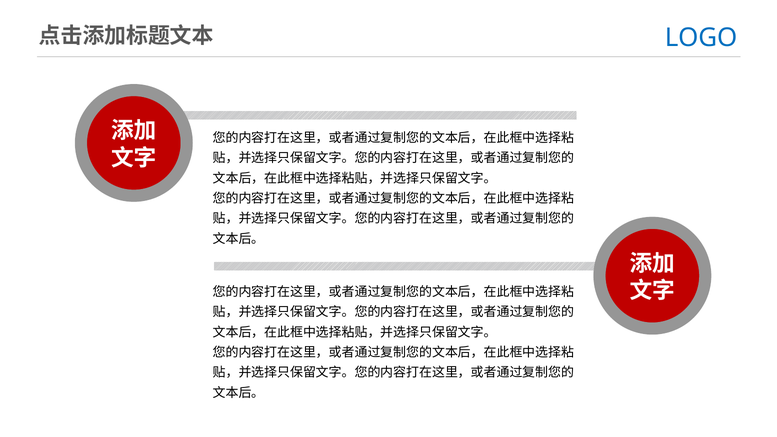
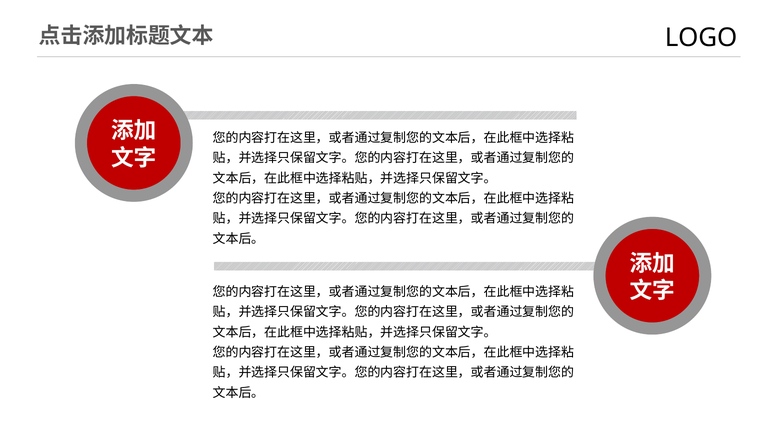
LOGO colour: blue -> black (701, 38)
